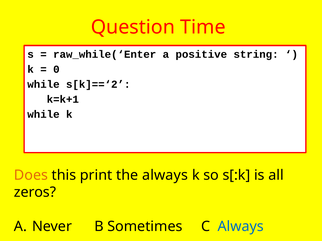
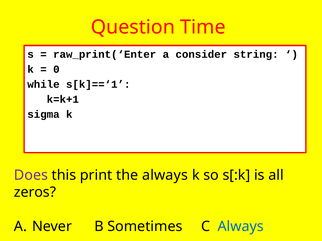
raw_while(‘Enter: raw_while(‘Enter -> raw_print(‘Enter (105, 54)
positive: positive -> consider (201, 54)
s[k]==‘2: s[k]==‘2 -> s[k]==‘1 (98, 84)
while: while -> sigma (43, 115)
Does colour: orange -> purple (31, 175)
